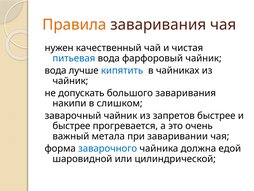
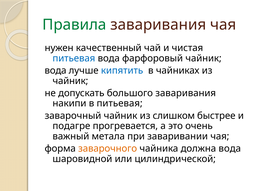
Правила colour: orange -> green (74, 25)
в слишком: слишком -> питьевая (120, 103)
запретов: запретов -> слишком (174, 115)
быстрее: быстрее -> подагре (71, 126)
заварочного colour: blue -> orange (108, 148)
должна едой: едой -> вода (230, 148)
